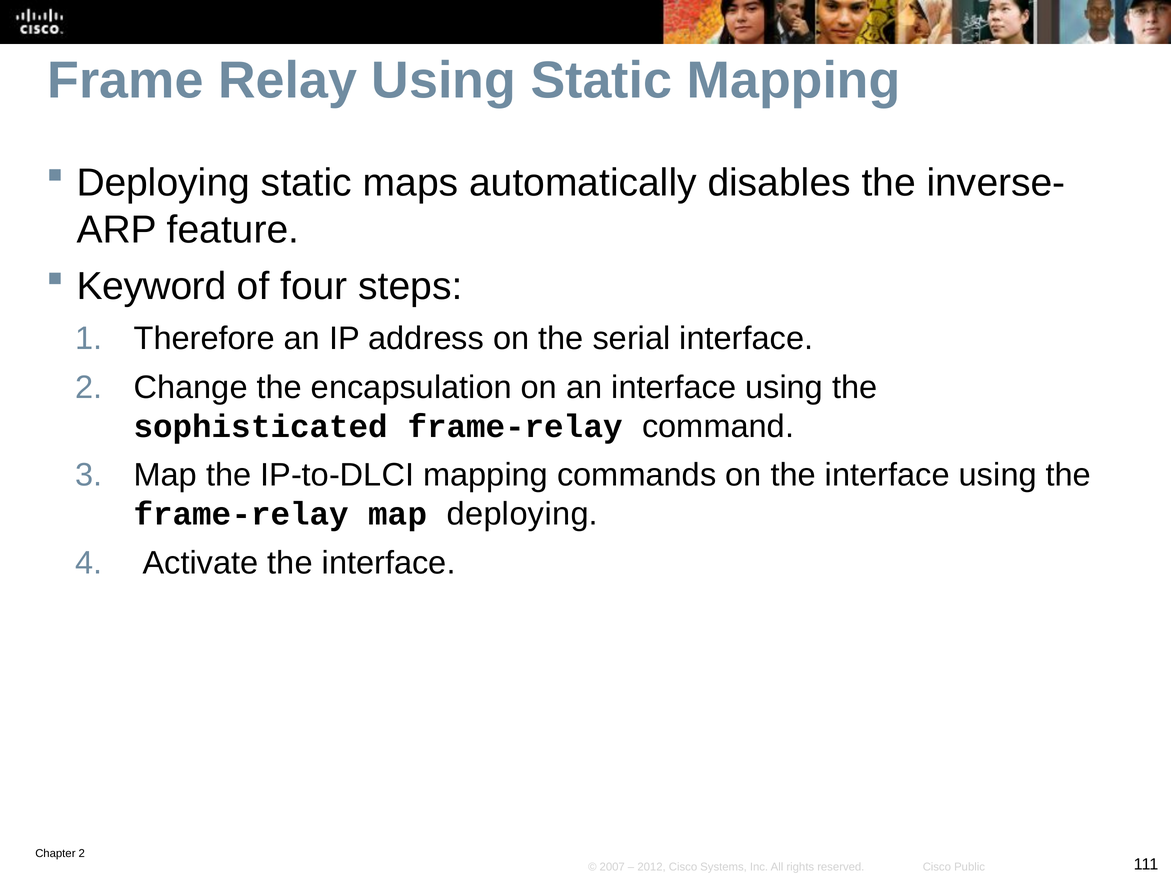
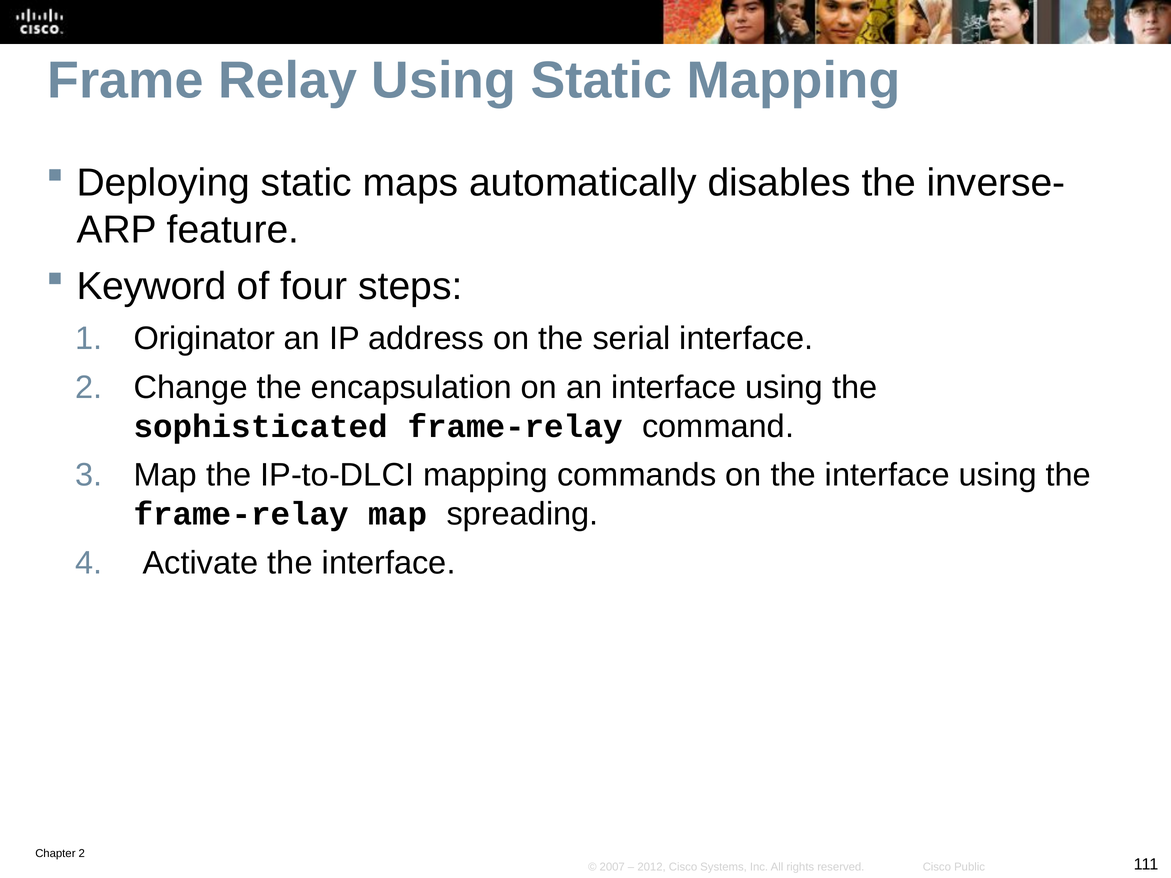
Therefore: Therefore -> Originator (204, 339)
map deploying: deploying -> spreading (523, 514)
